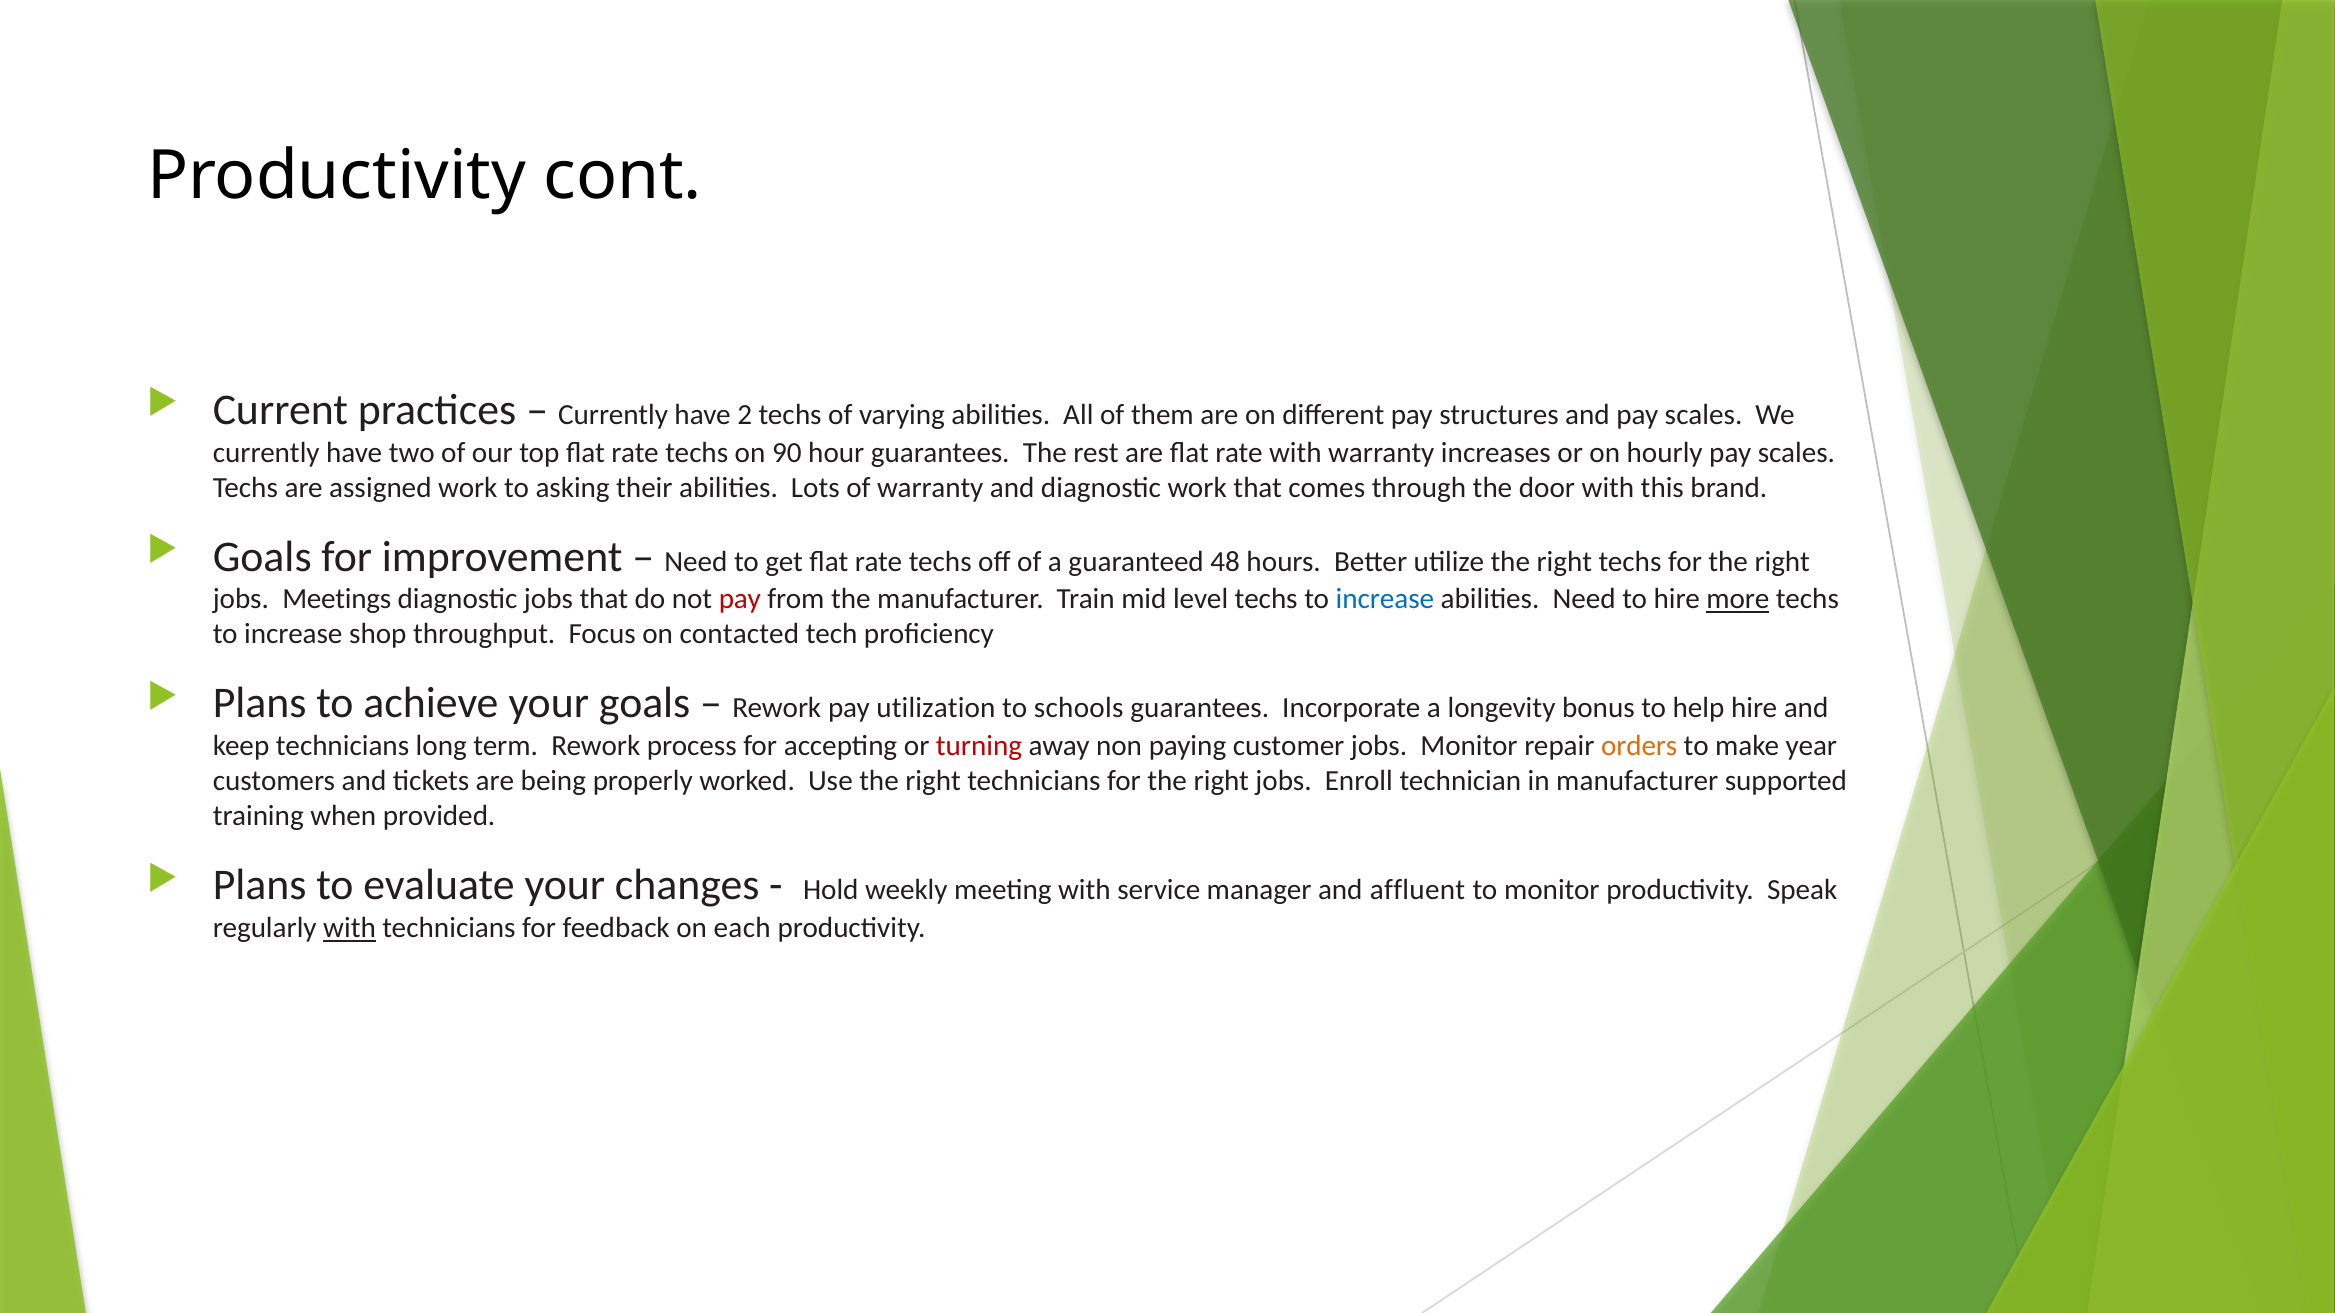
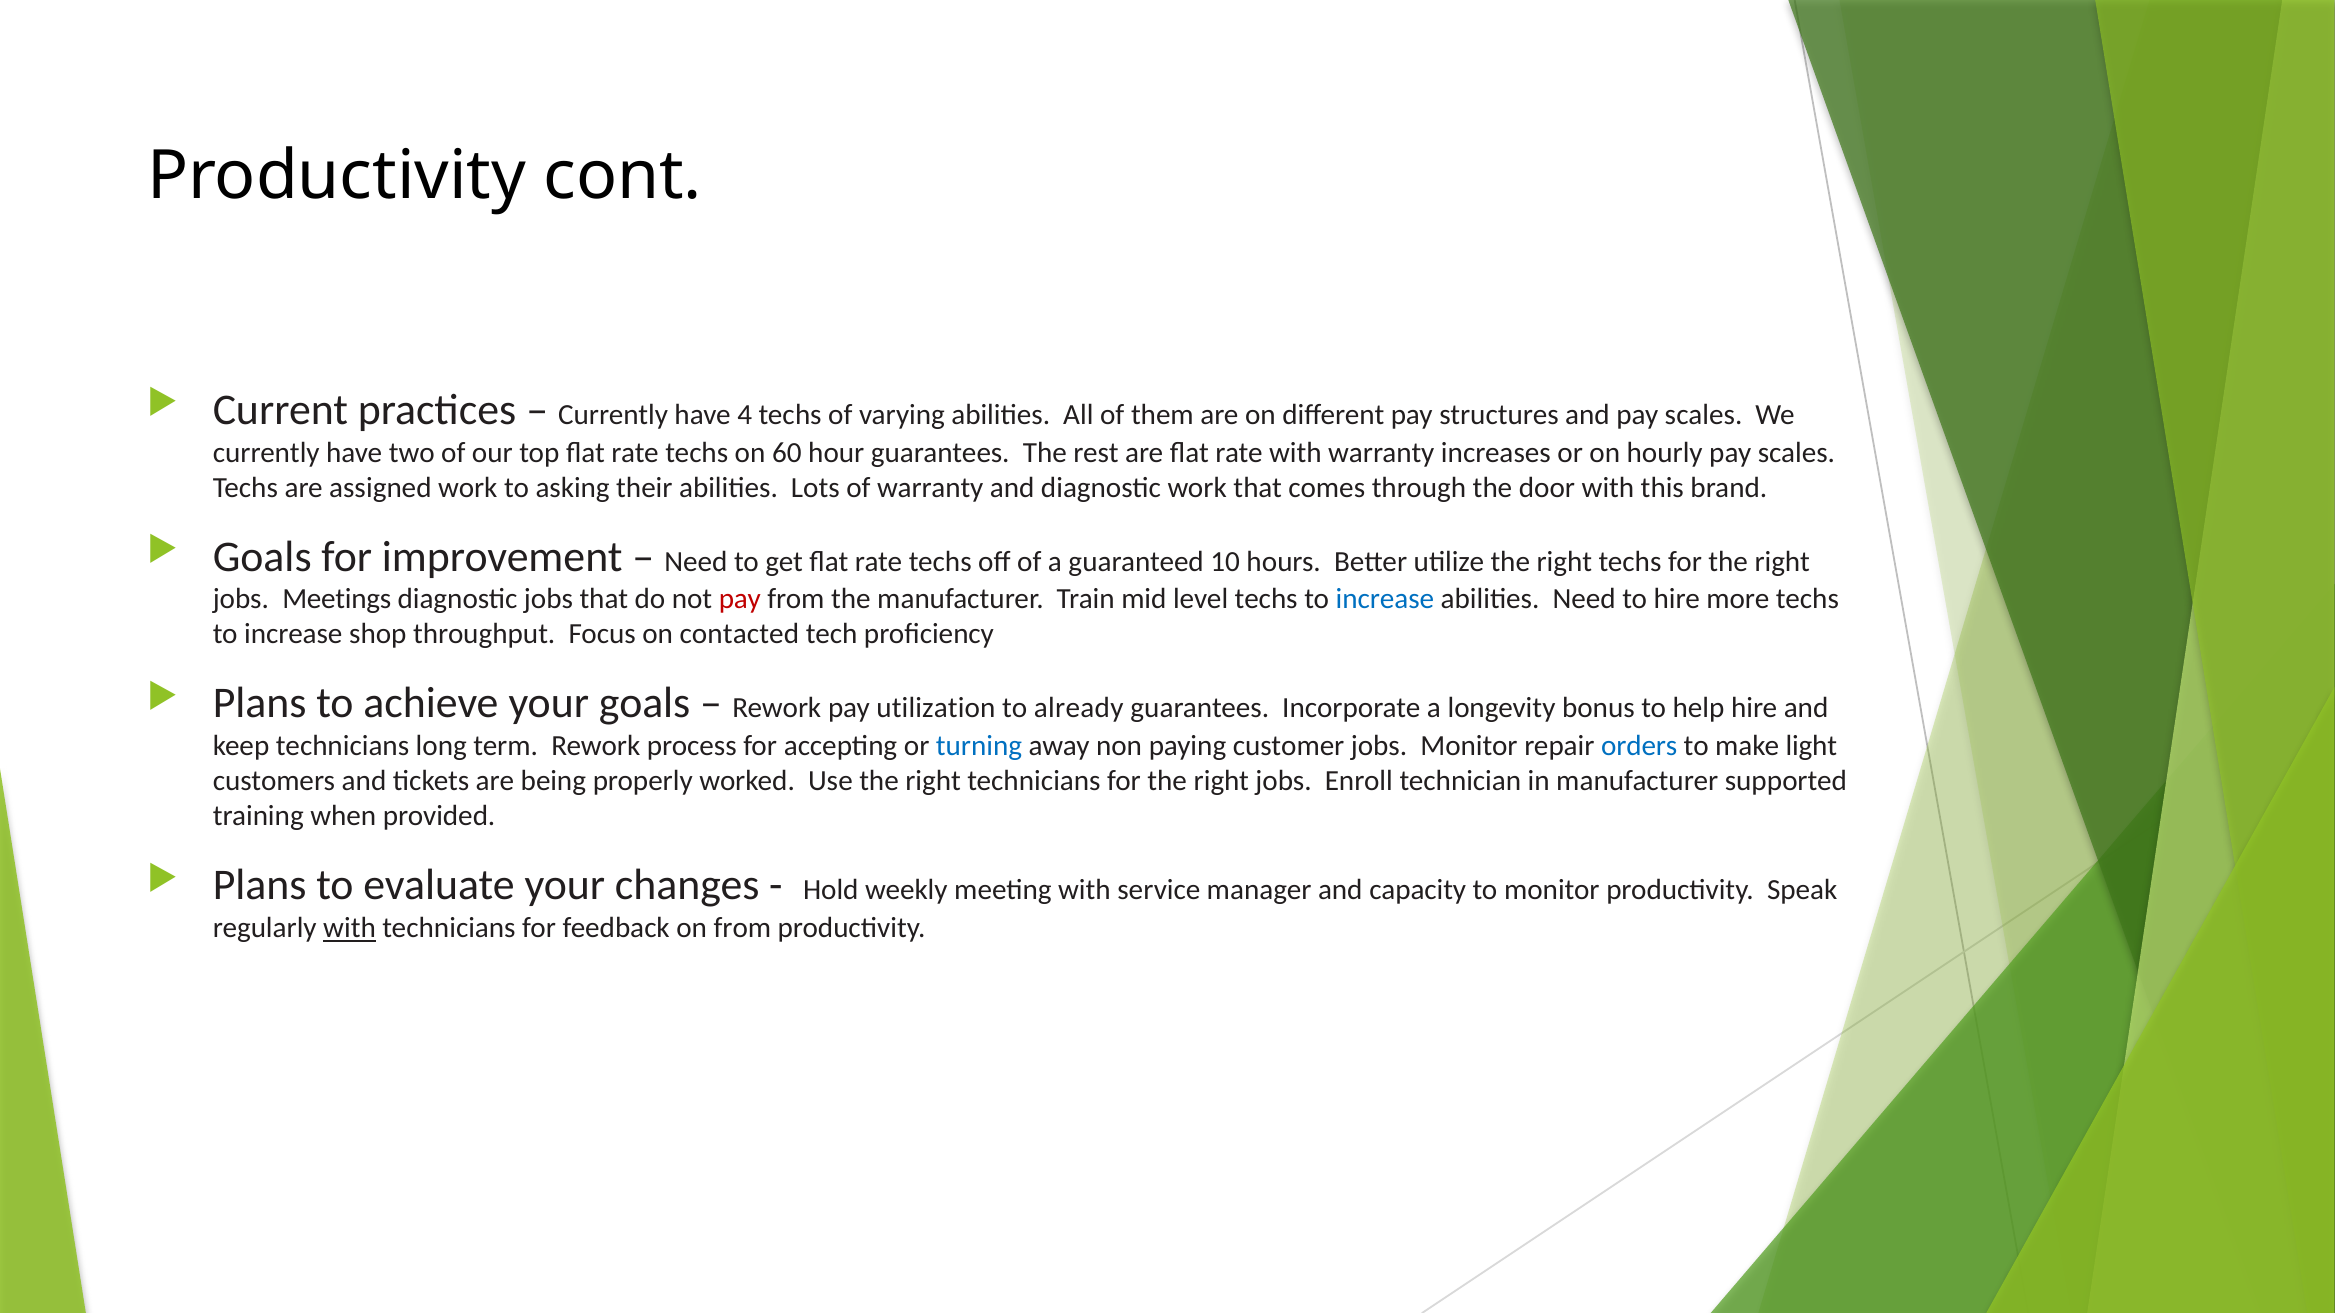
2: 2 -> 4 (745, 415)
90: 90 -> 60 (787, 453)
48: 48 -> 10 (1225, 562)
more underline: present -> none (1738, 600)
schools: schools -> already (1079, 709)
turning colour: red -> blue (979, 746)
orders colour: orange -> blue (1639, 746)
year: year -> light (1811, 746)
affluent: affluent -> capacity (1418, 890)
on each: each -> from (742, 928)
